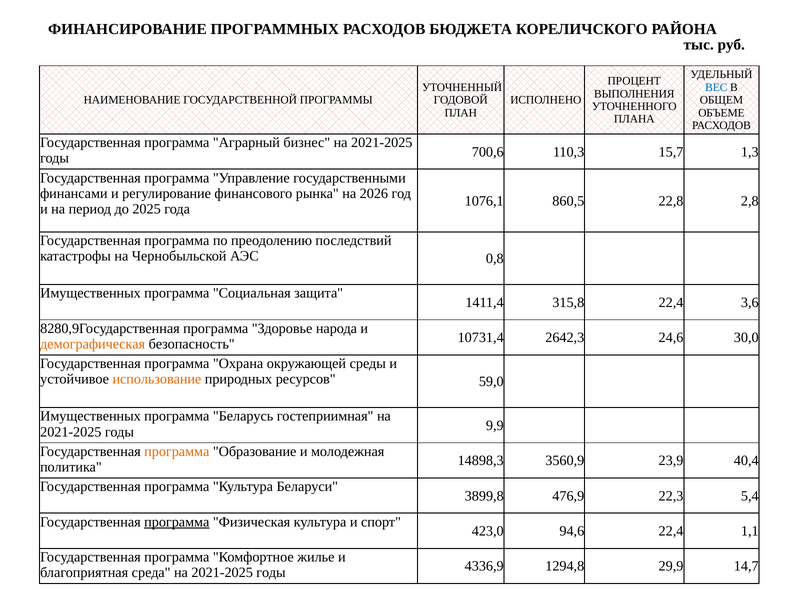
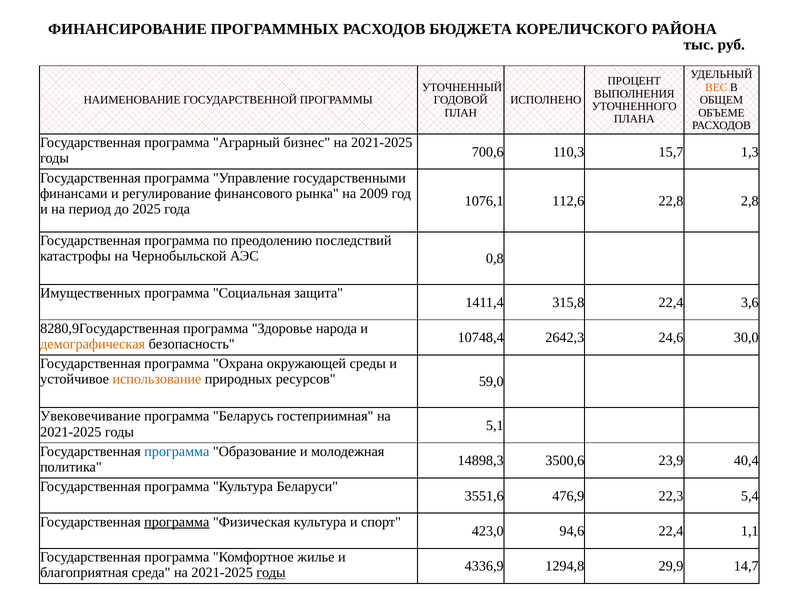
ВЕС colour: blue -> orange (716, 87)
2026: 2026 -> 2009 (374, 194)
860,5: 860,5 -> 112,6 (568, 201)
10731,4: 10731,4 -> 10748,4 (481, 338)
Имущественных: Имущественных -> Увековечивание (90, 416)
9,9: 9,9 -> 5,1 (495, 426)
программа colour: orange -> blue (177, 452)
3560,9: 3560,9 -> 3500,6 (565, 461)
3899,8: 3899,8 -> 3551,6 (484, 496)
годы underline: none -> present (271, 573)
